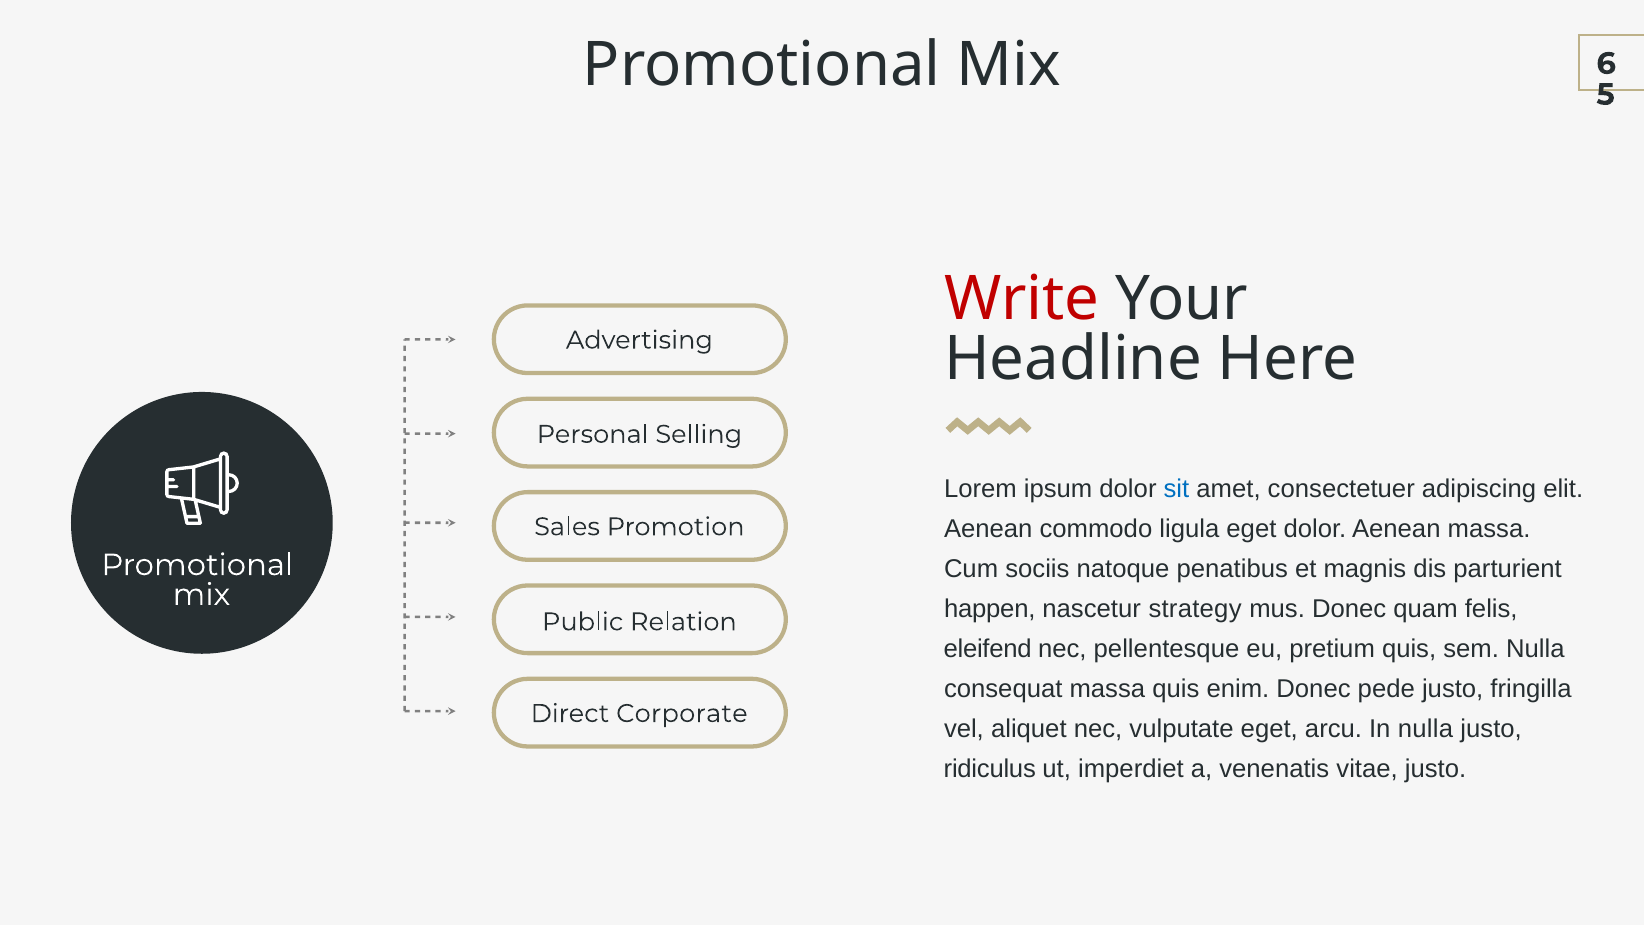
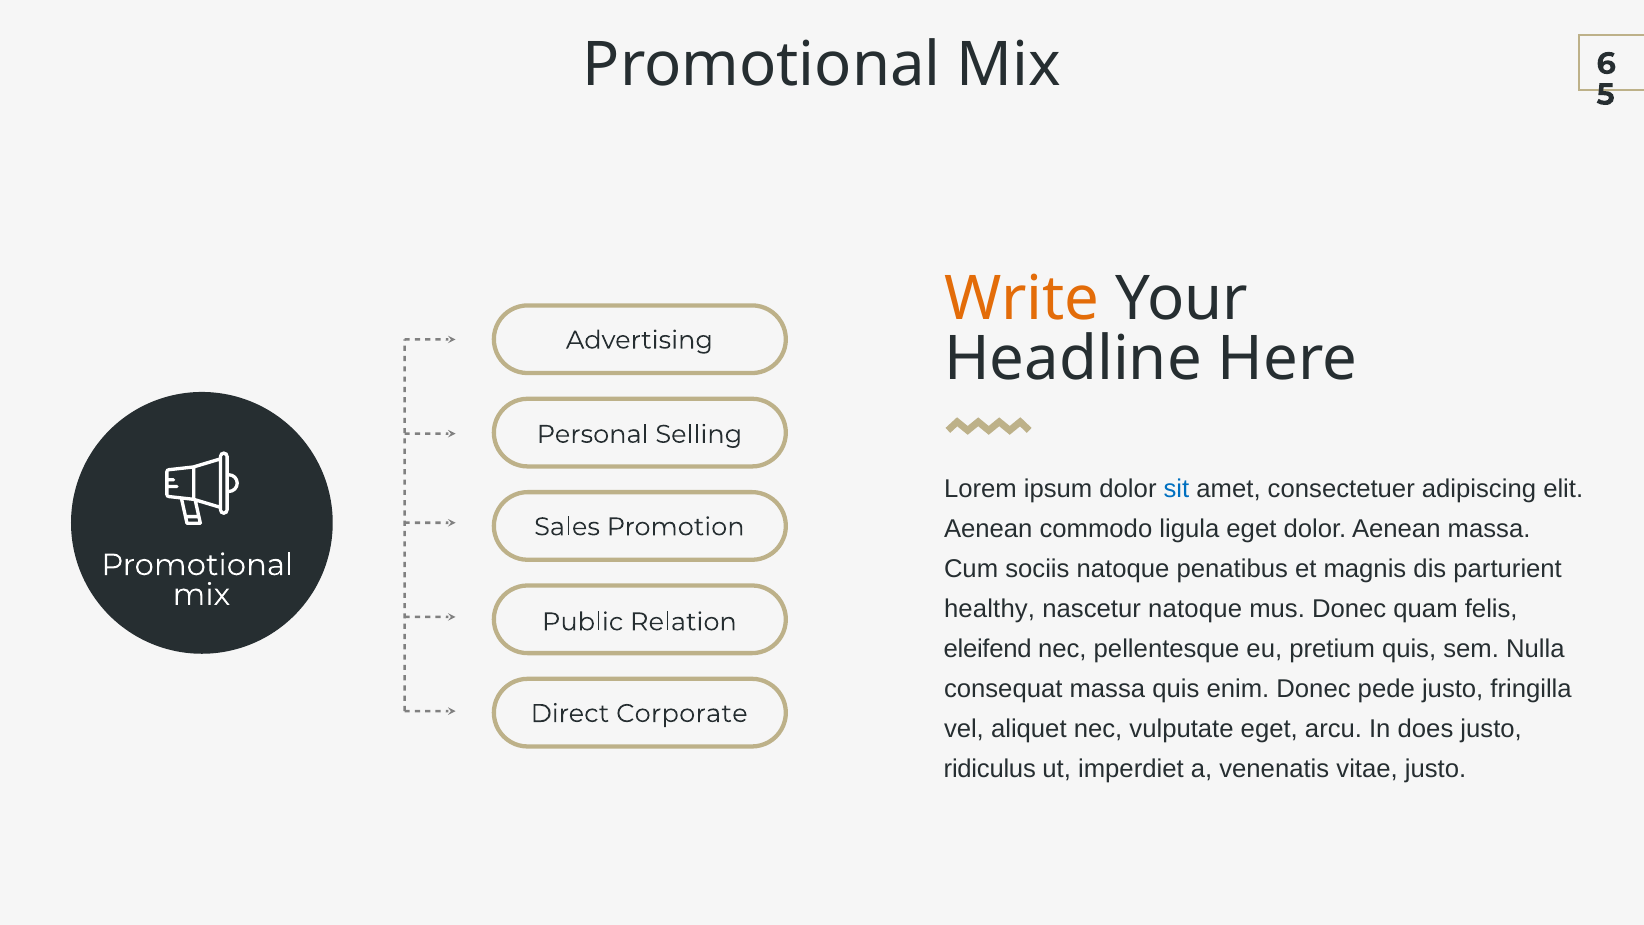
Write colour: red -> orange (1022, 300)
happen: happen -> healthy (990, 609)
nascetur strategy: strategy -> natoque (1195, 609)
In nulla: nulla -> does (1426, 729)
